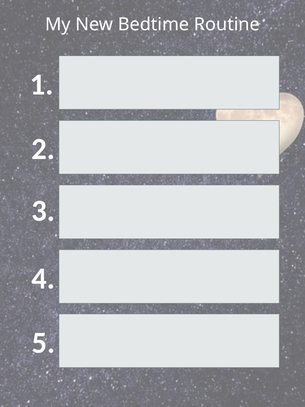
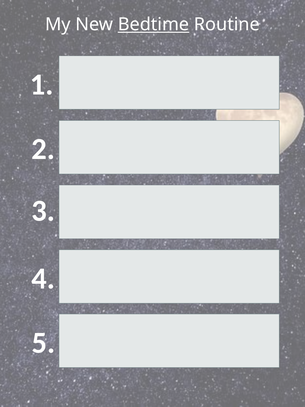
Bedtime underline: none -> present (154, 24)
